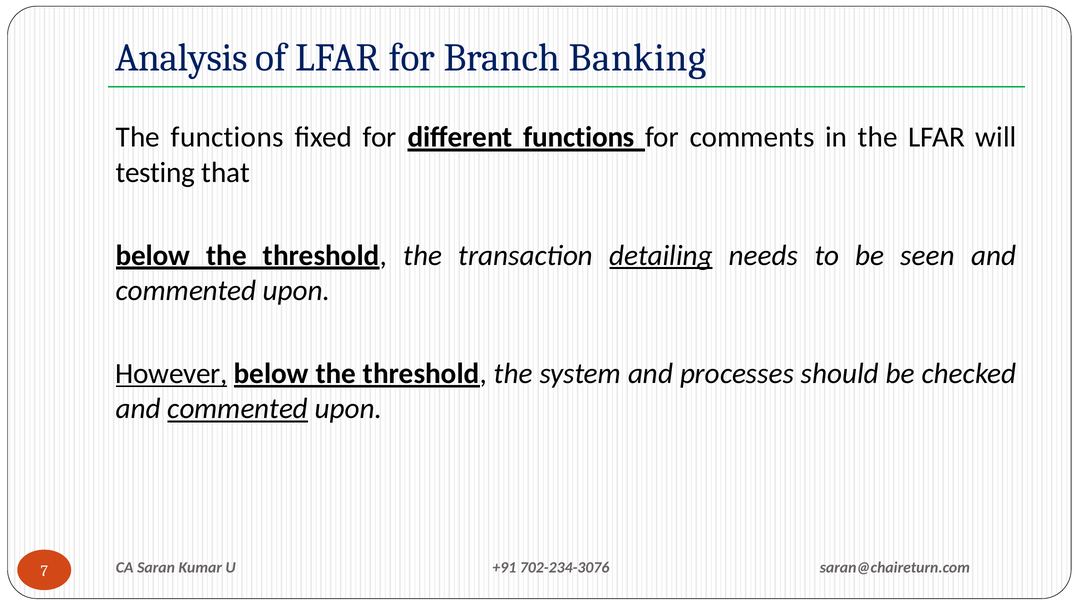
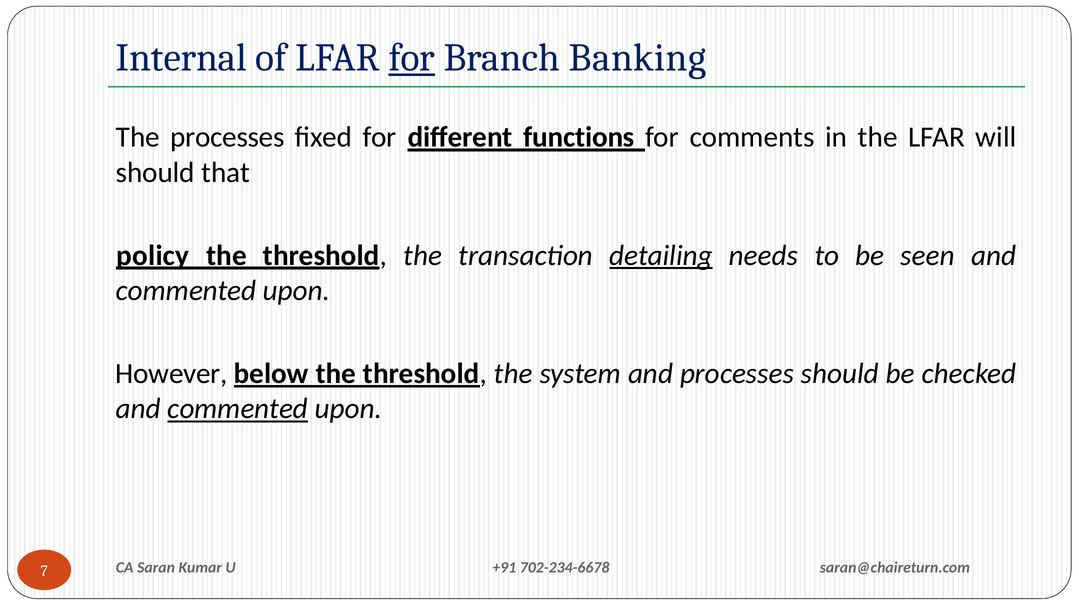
Analysis: Analysis -> Internal (181, 58)
for underline: none -> present (412, 58)
The functions: functions -> processes (228, 137)
testing: testing -> should (155, 172)
below: below -> policy (153, 256)
However underline: present -> none (171, 374)
702-234-3076: 702-234-3076 -> 702-234-6678 (565, 568)
